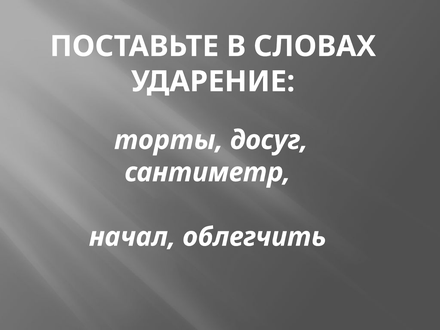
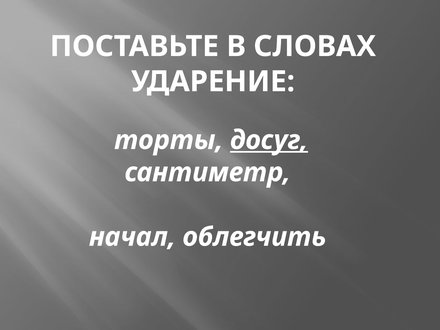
досуг underline: none -> present (269, 140)
